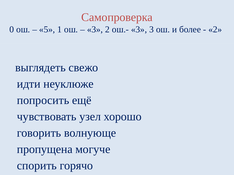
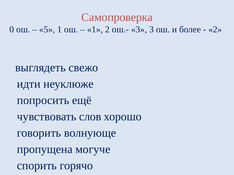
3: 3 -> 1 (95, 30)
узел: узел -> слов (90, 117)
